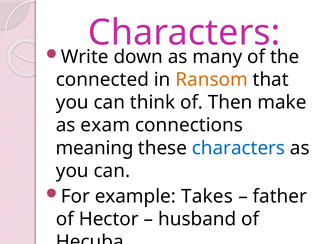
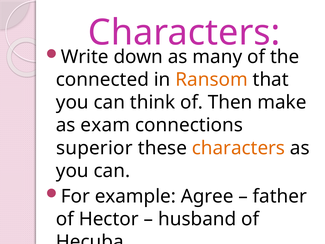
meaning: meaning -> superior (94, 148)
characters colour: blue -> orange (238, 148)
Takes: Takes -> Agree (207, 196)
